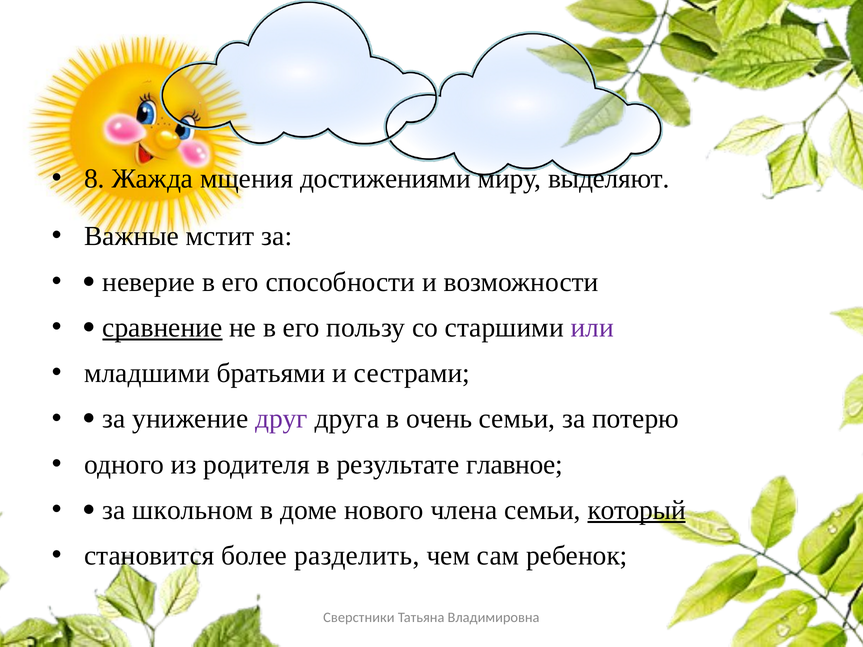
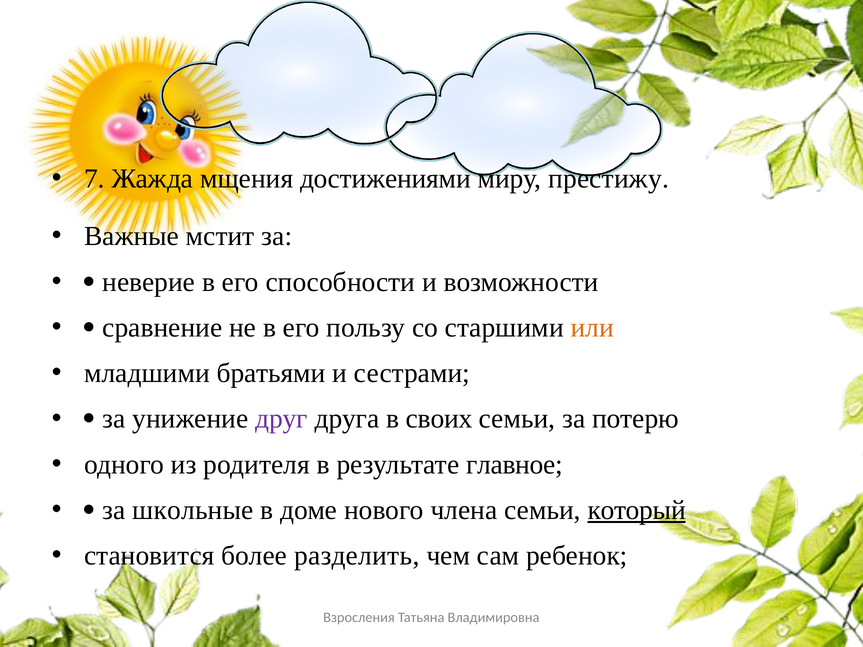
8: 8 -> 7 (94, 179)
выделяют: выделяют -> престижу (609, 179)
сравнение underline: present -> none (162, 328)
или colour: purple -> orange (592, 328)
очень: очень -> своих (439, 419)
школьном: школьном -> школьные (193, 510)
Сверстники: Сверстники -> Взросления (359, 618)
